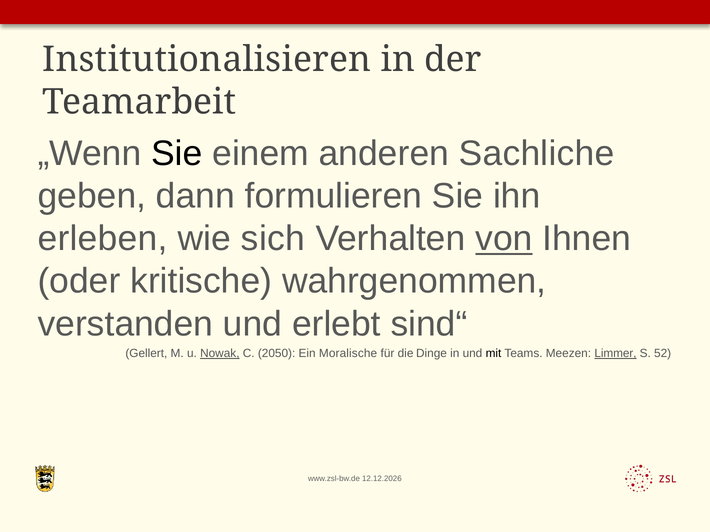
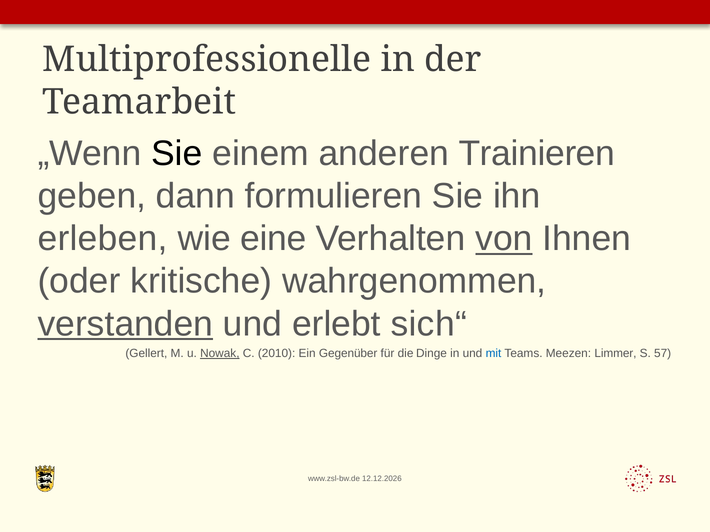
Institutionalisieren: Institutionalisieren -> Multiprofessionelle (207, 60)
Sachliche: Sachliche -> Trainieren (537, 154)
sich: sich -> eine (273, 239)
verstanden underline: none -> present (125, 324)
sind“: sind“ -> sich“ (429, 324)
2050: 2050 -> 2010 (277, 354)
Moralische: Moralische -> Gegenüber (348, 354)
mit colour: black -> blue (494, 354)
Limmer underline: present -> none (615, 354)
52: 52 -> 57 (663, 354)
